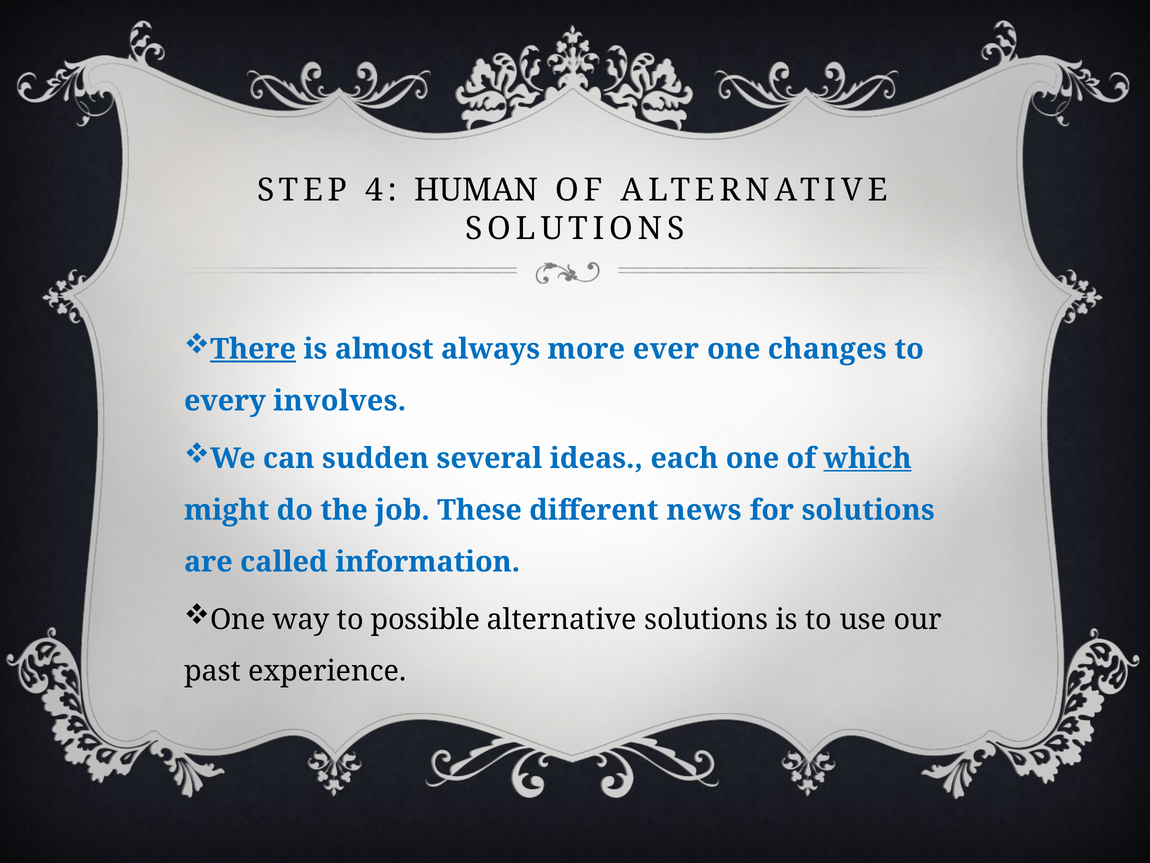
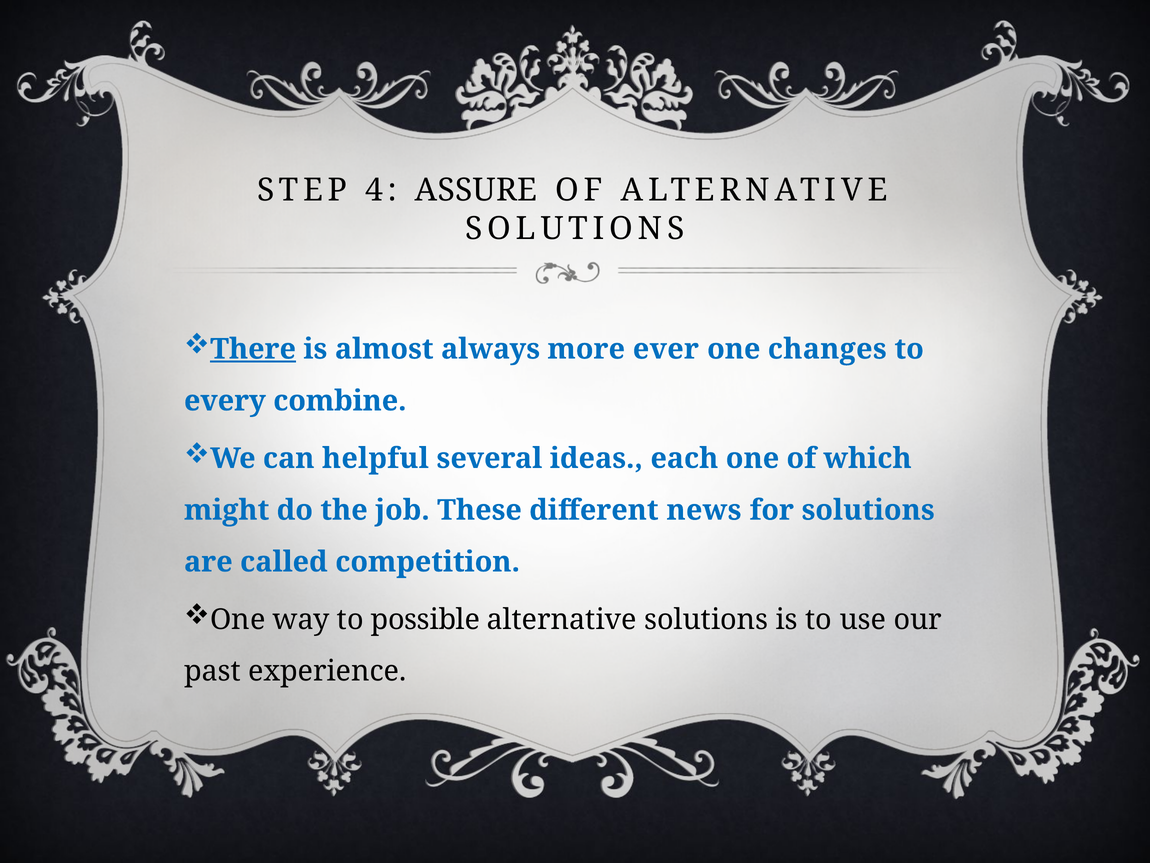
HUMAN: HUMAN -> ASSURE (476, 190)
involves: involves -> combine (340, 401)
sudden: sudden -> helpful (375, 458)
which underline: present -> none (868, 458)
information: information -> competition (428, 562)
